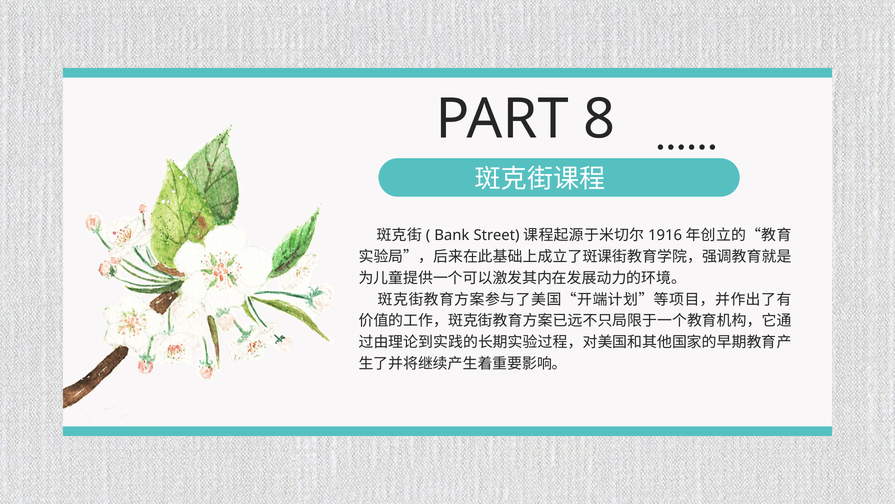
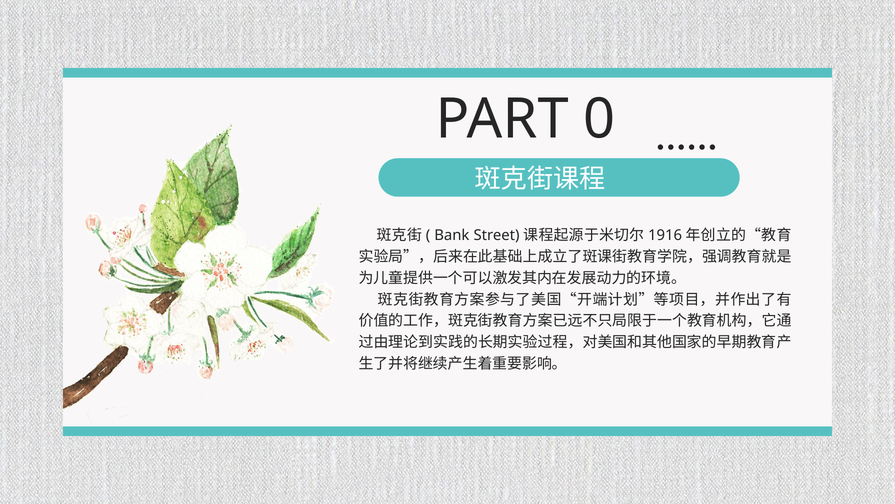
8: 8 -> 0 (599, 119)
